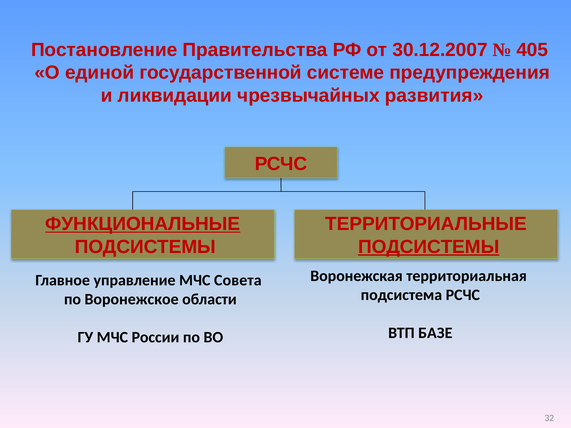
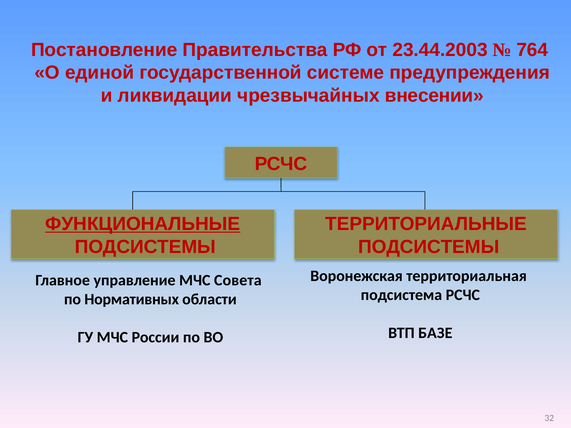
30.12.2007: 30.12.2007 -> 23.44.2003 (440, 50)
405: 405 -> 764 (532, 50)
развития: развития -> внесении (434, 96)
ПОДСИСТЕМЫ underline: present -> none (429, 247)
Воронежское: Воронежское -> Нормативных (132, 299)
